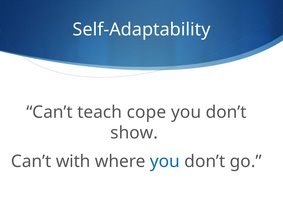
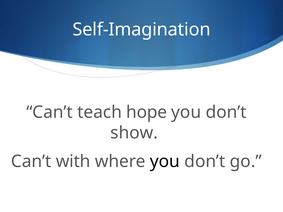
Self-Adaptability: Self-Adaptability -> Self-Imagination (142, 30)
cope: cope -> hope (147, 112)
you colour: blue -> black (165, 162)
